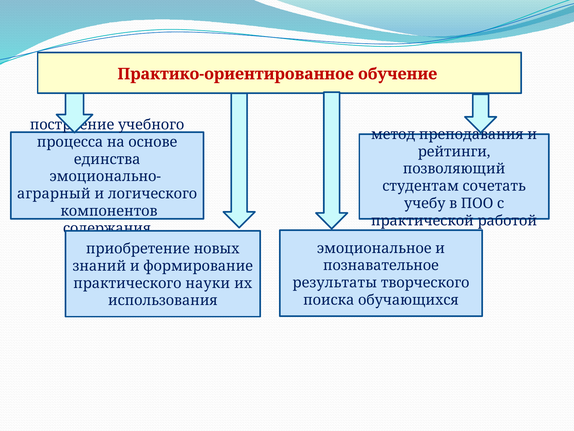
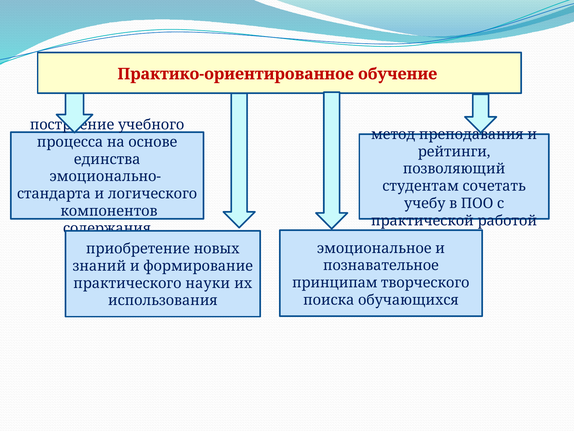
аграрный: аграрный -> стандарта (54, 194)
результаты: результаты -> принципам (335, 282)
